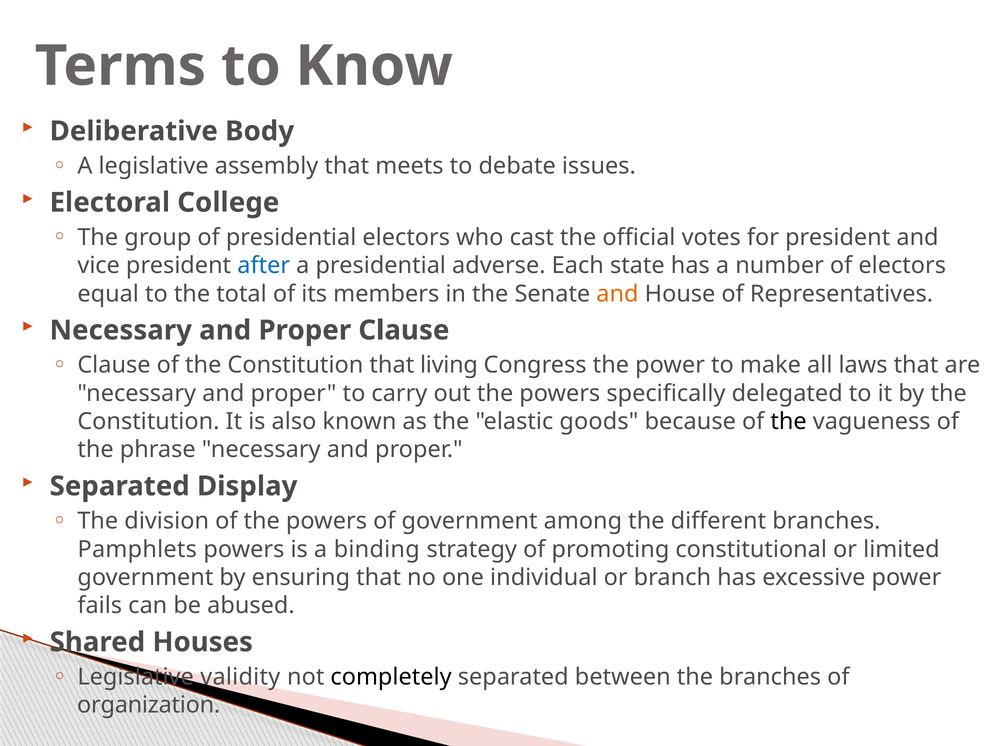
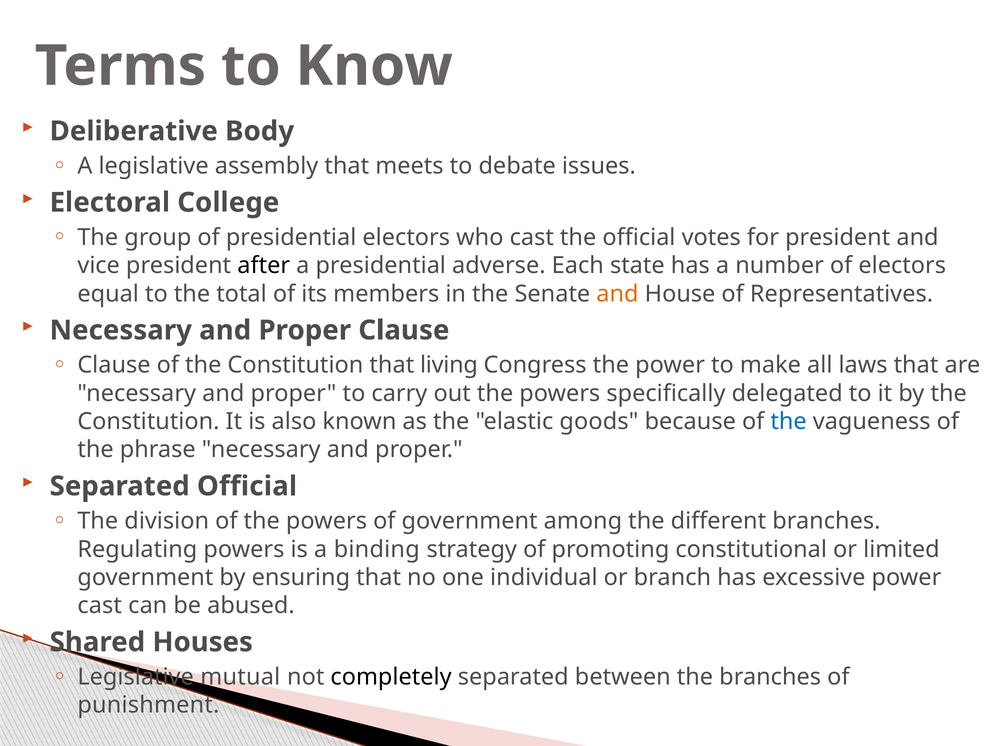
after colour: blue -> black (264, 266)
the colour: black -> blue (789, 422)
Separated Display: Display -> Official (247, 486)
Pamphlets: Pamphlets -> Regulating (137, 549)
fails: fails -> cast (100, 606)
validity: validity -> mutual (240, 677)
organization: organization -> punishment (148, 705)
